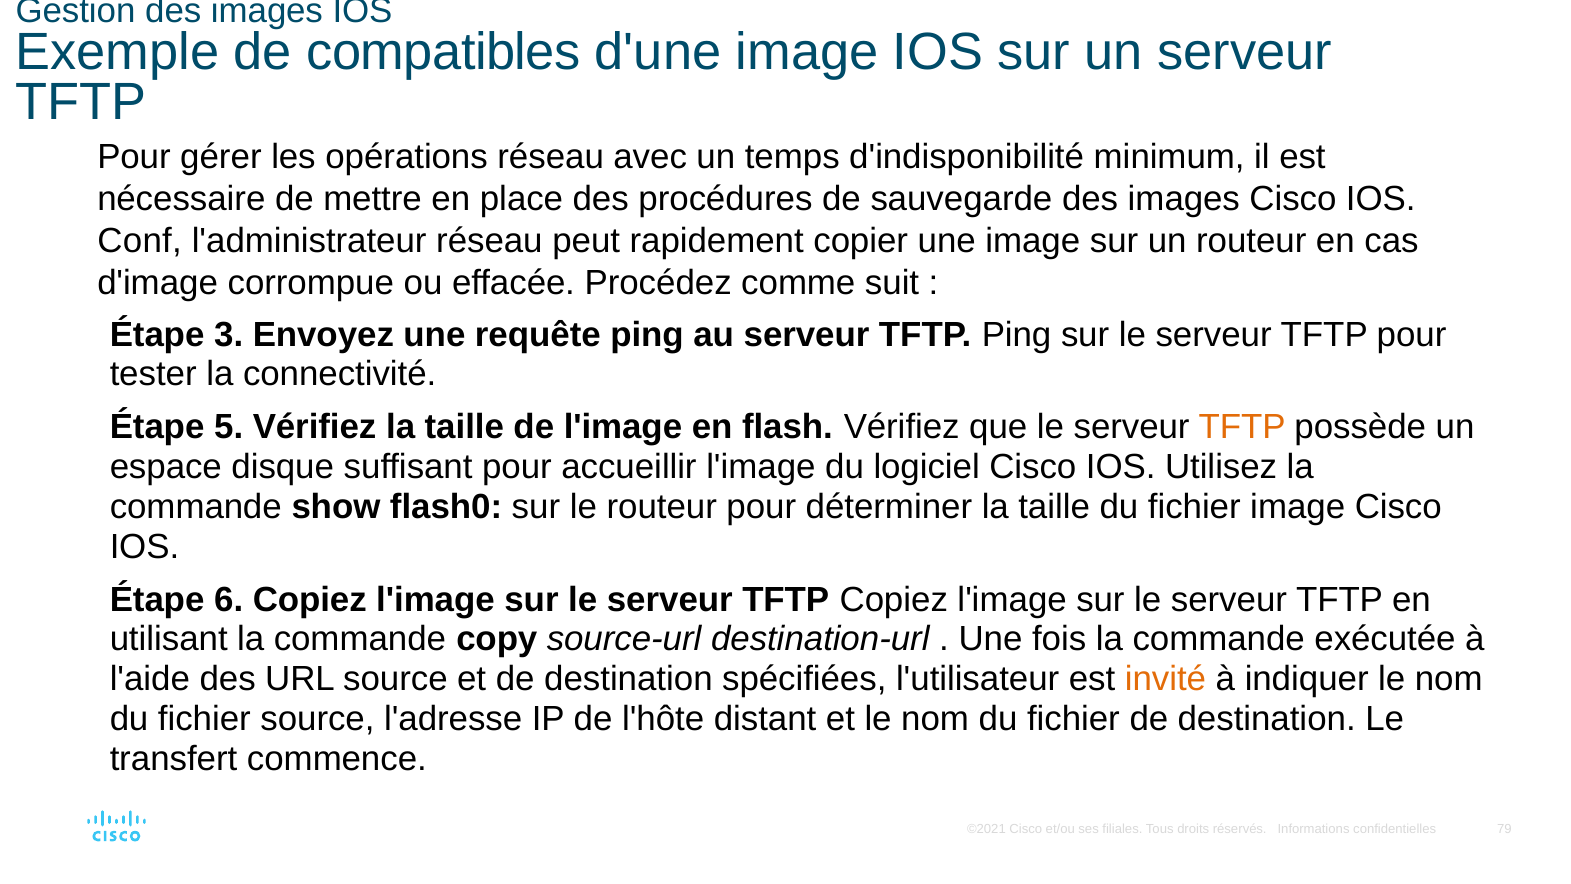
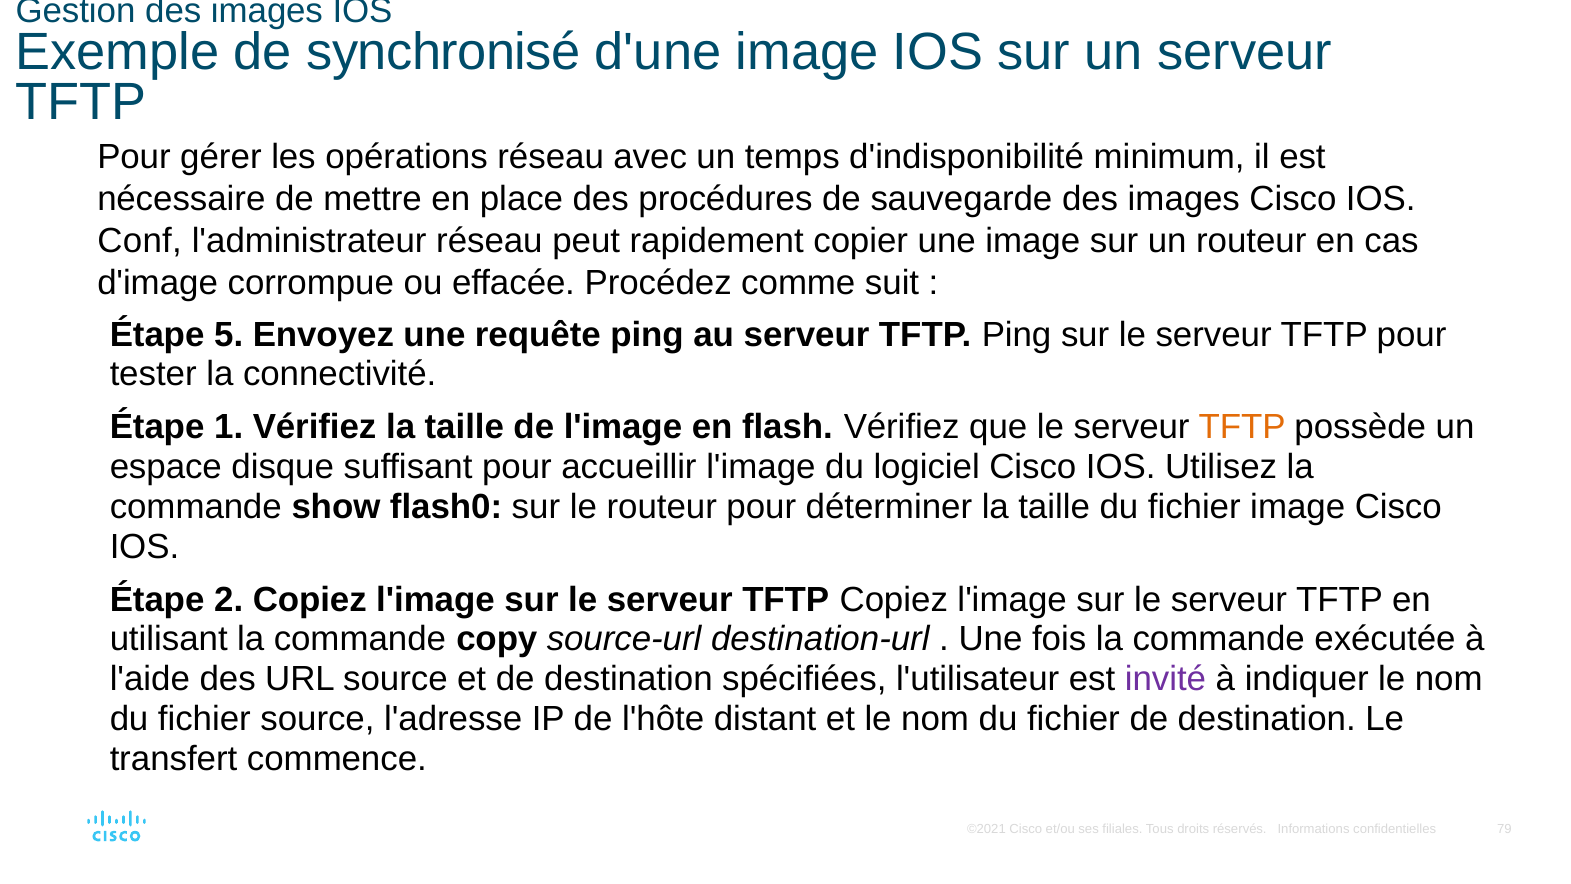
compatibles: compatibles -> synchronisé (444, 52)
3: 3 -> 5 (229, 335)
5: 5 -> 1 (229, 427)
6: 6 -> 2 (229, 599)
invité colour: orange -> purple (1165, 679)
